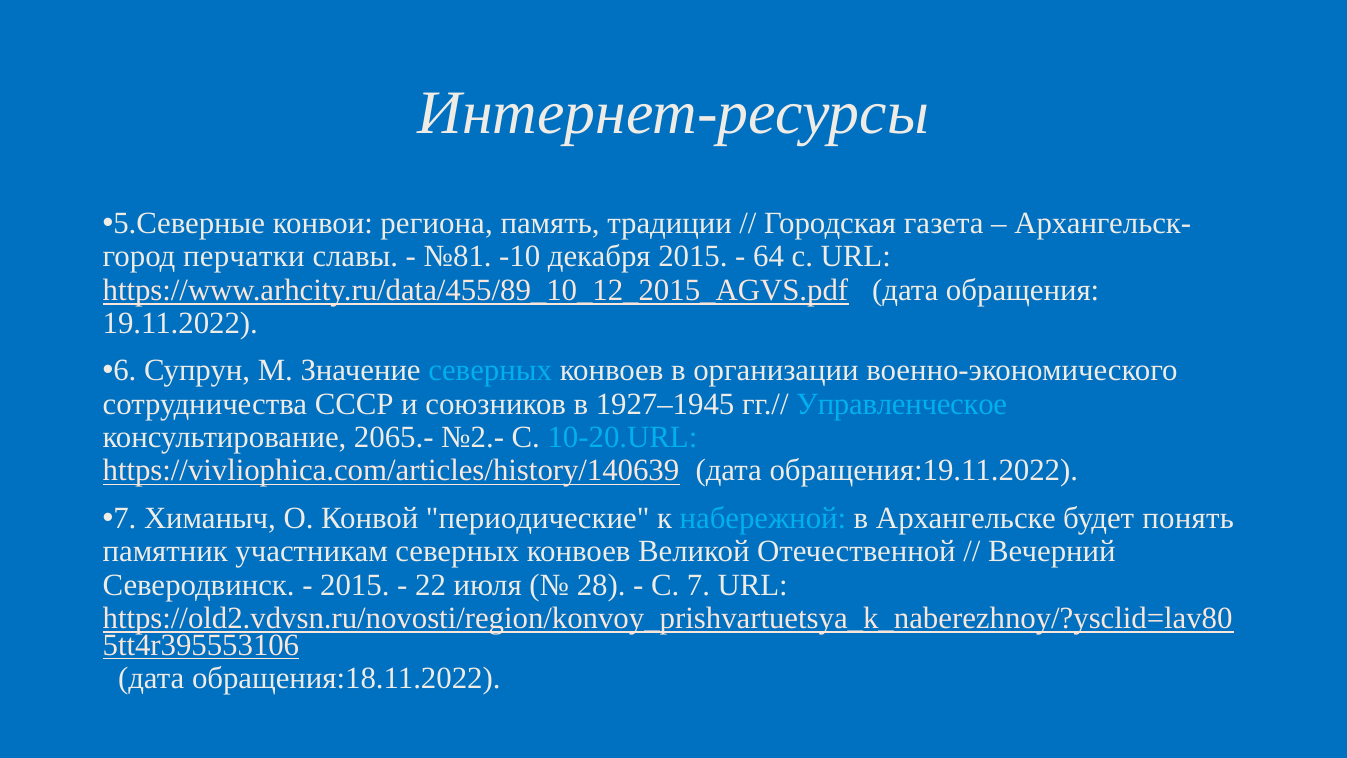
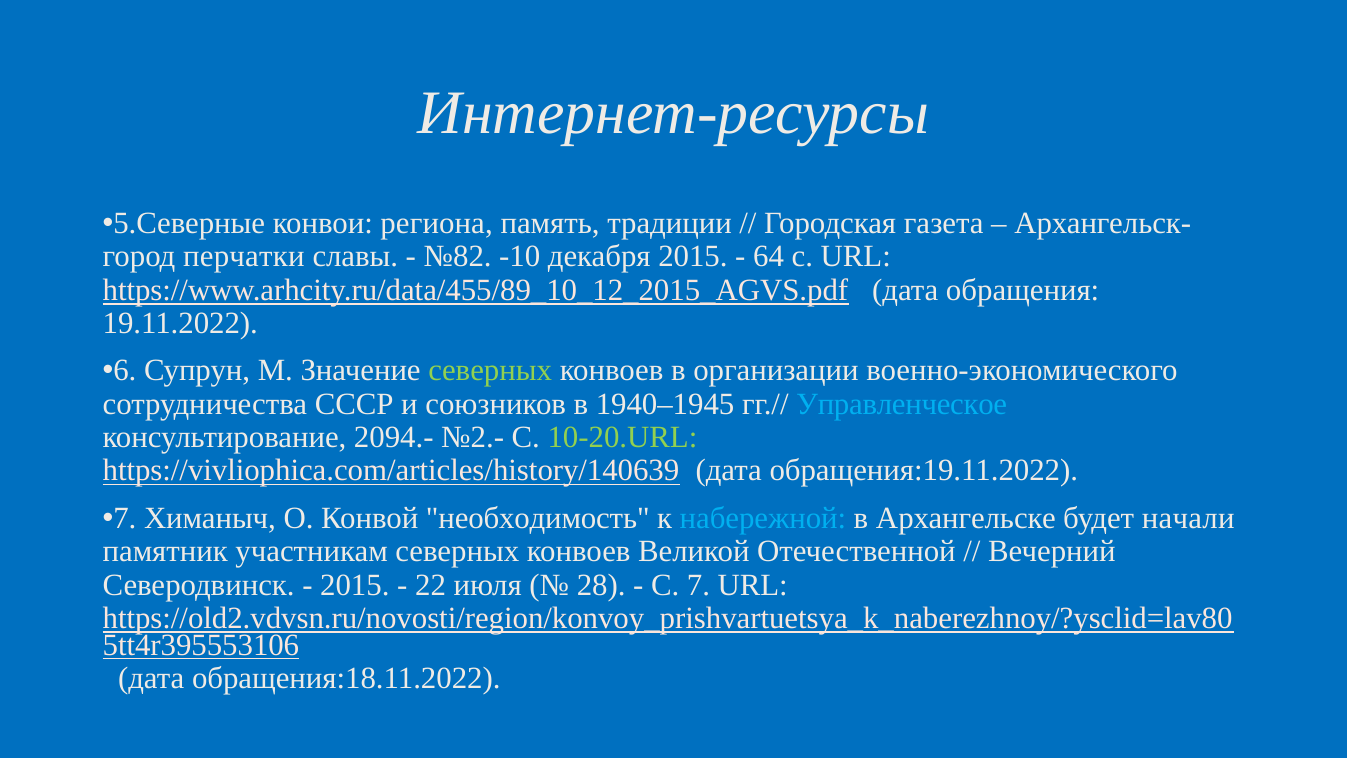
№81: №81 -> №82 (458, 257)
северных colour: light blue -> light green (490, 371)
1927–1945: 1927–1945 -> 1940–1945 (665, 404)
2065.-: 2065.- -> 2094.- (394, 437)
10-20.URL colour: light blue -> light green (622, 437)
периодические: периодические -> необходимость (538, 518)
понять: понять -> начали (1188, 518)
